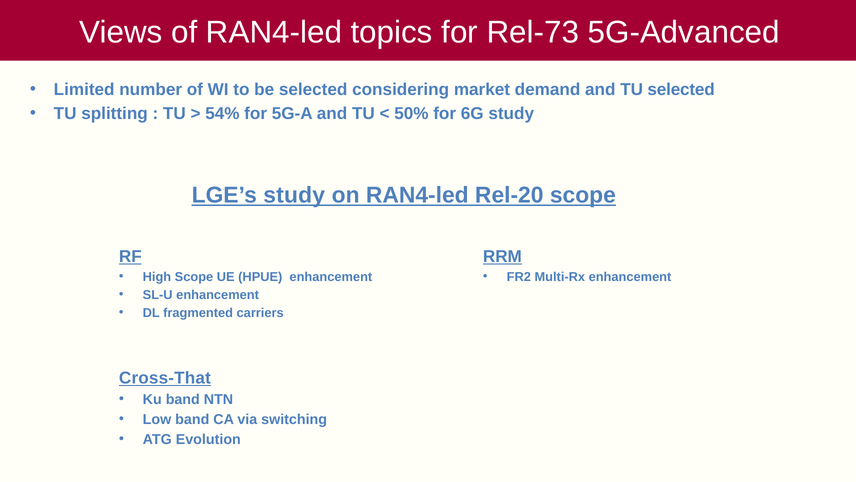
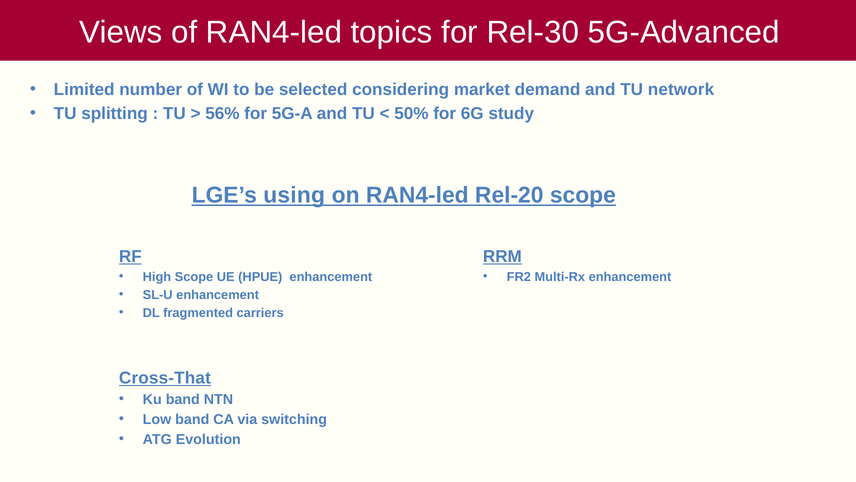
Rel-73: Rel-73 -> Rel-30 (533, 33)
TU selected: selected -> network (681, 90)
54%: 54% -> 56% (222, 114)
LGE’s study: study -> using (294, 195)
